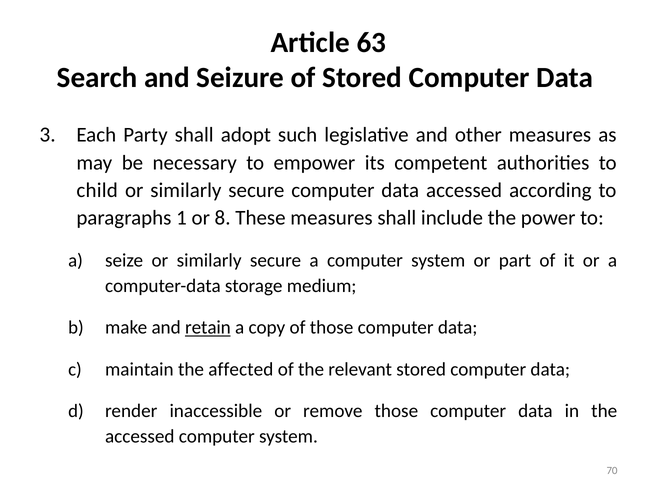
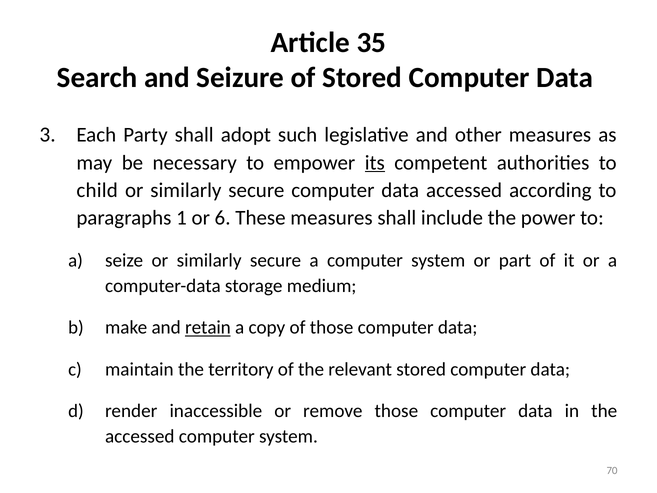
63: 63 -> 35 (371, 43)
its underline: none -> present (375, 163)
8: 8 -> 6 (223, 218)
affected: affected -> territory (241, 369)
